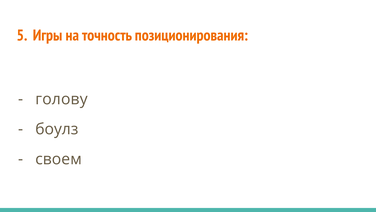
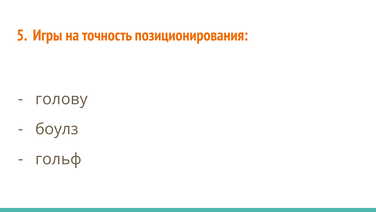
своем: своем -> гольф (59, 159)
